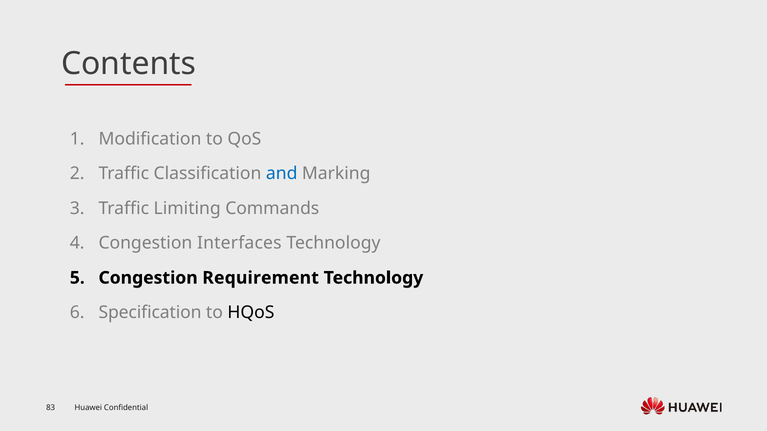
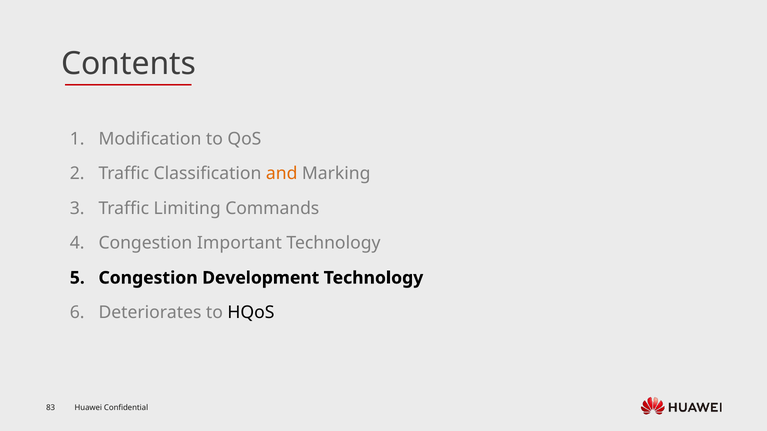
and colour: blue -> orange (282, 174)
Interfaces: Interfaces -> Important (239, 243)
Requirement: Requirement -> Development (261, 278)
Specification: Specification -> Deteriorates (150, 313)
